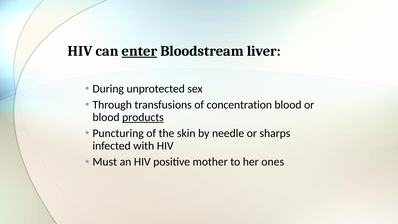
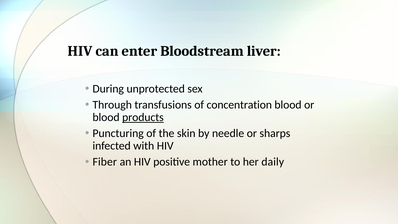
enter underline: present -> none (139, 51)
Must: Must -> Fiber (105, 162)
ones: ones -> daily (273, 162)
